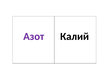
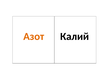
Азот colour: purple -> orange (34, 37)
